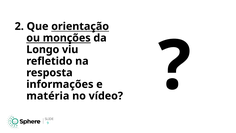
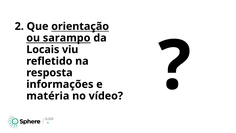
monções: monções -> sarampo (67, 38)
Longo: Longo -> Locais (43, 49)
